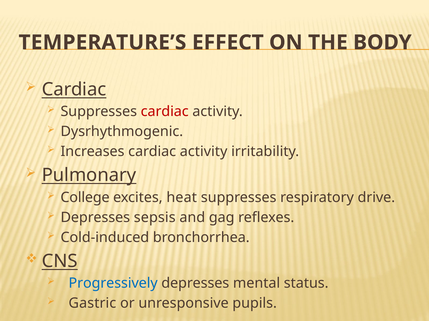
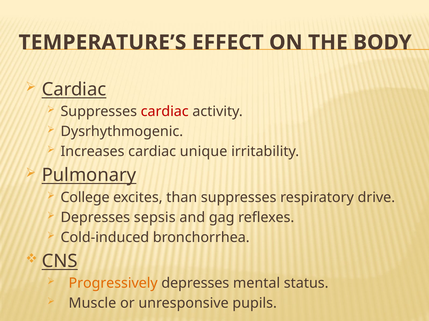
Increases cardiac activity: activity -> unique (204, 152)
heat: heat -> than (182, 198)
Progressively colour: blue -> orange (113, 284)
Gastric: Gastric -> Muscle (92, 304)
